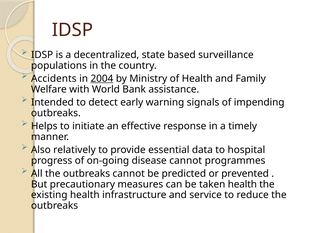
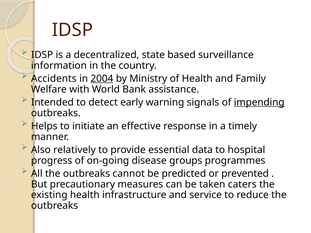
populations: populations -> information (59, 66)
impending underline: none -> present (259, 102)
disease cannot: cannot -> groups (186, 161)
taken health: health -> caters (242, 184)
